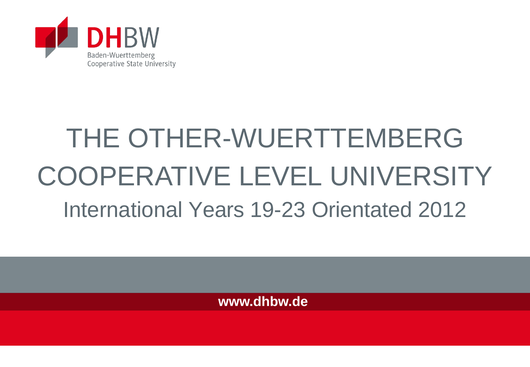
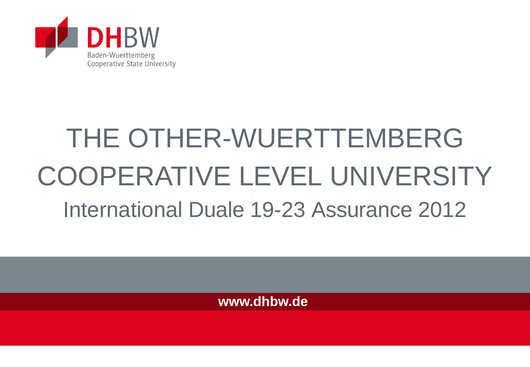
Years: Years -> Duale (217, 210)
Orientated: Orientated -> Assurance (362, 210)
